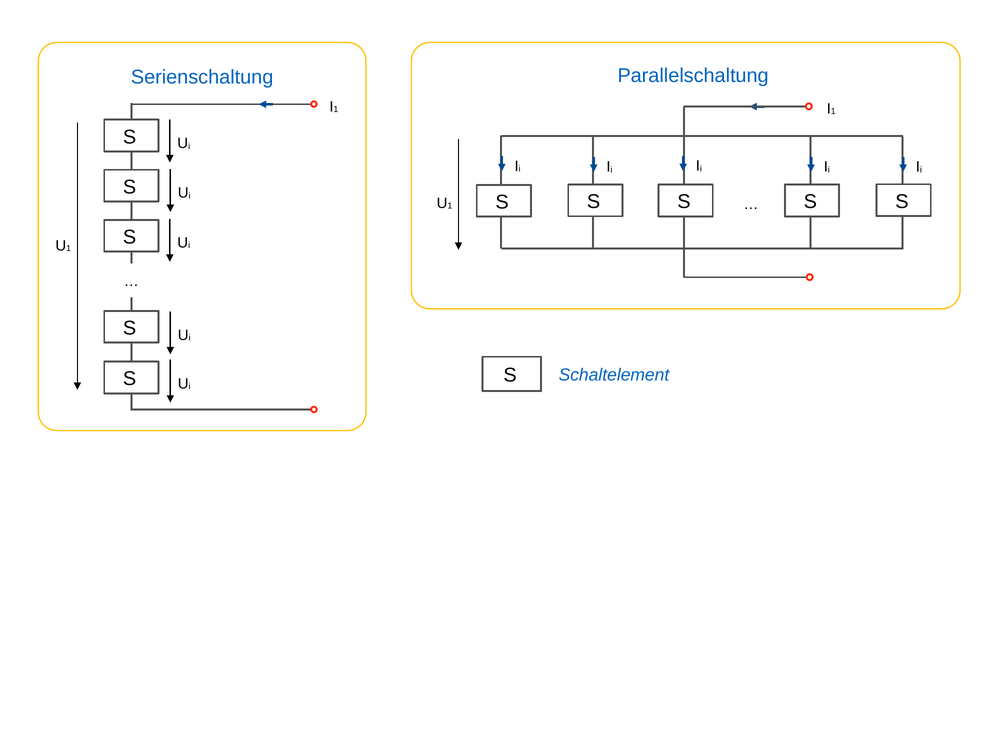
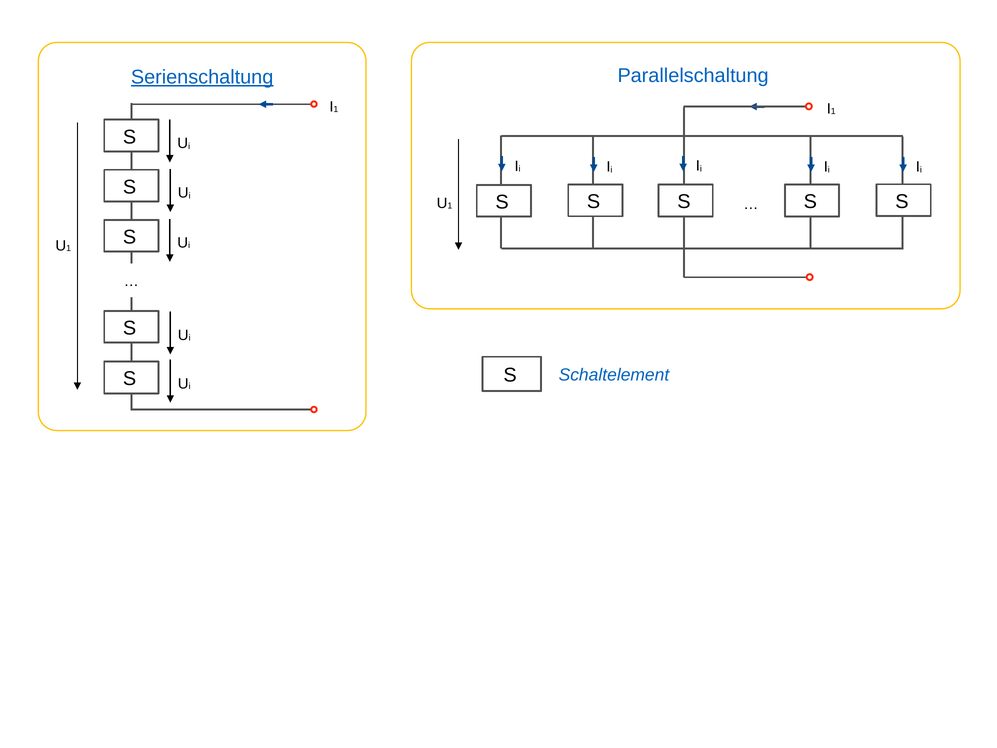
Serienschaltung underline: none -> present (202, 77)
